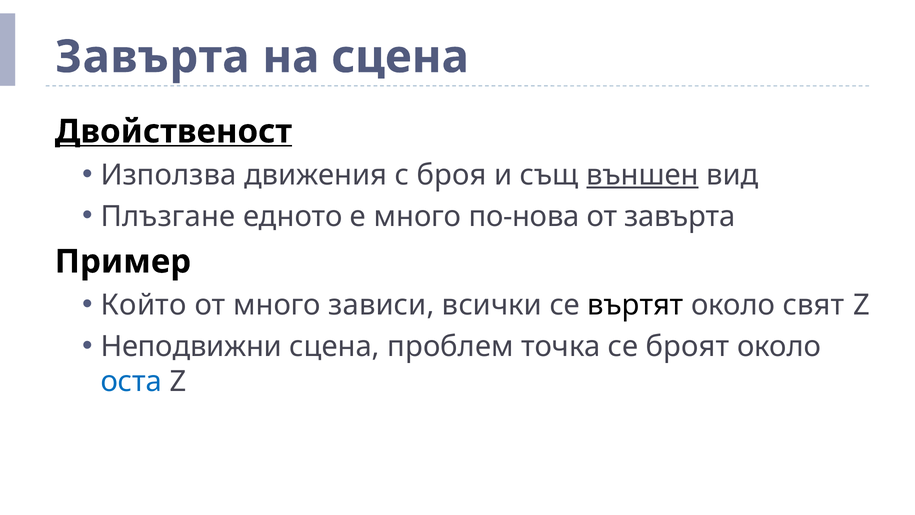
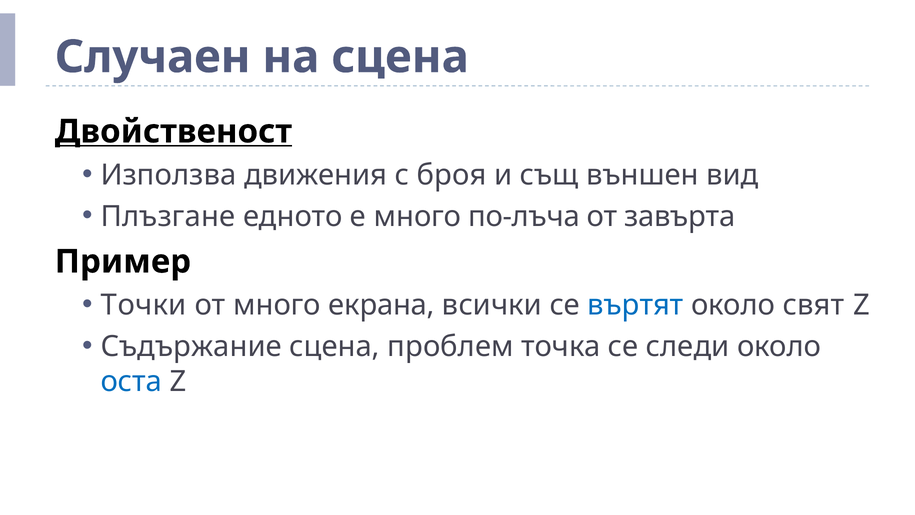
Завърта: Завърта -> Случаен (153, 57)
външен underline: present -> none (643, 175)
по-нова: по-нова -> по-лъча (524, 216)
Който: Който -> Точки (144, 305)
зависи: зависи -> екрана (382, 305)
въртят colour: black -> blue (635, 305)
Неподвижни: Неподвижни -> Съдържание (191, 346)
броят: броят -> следи (688, 346)
